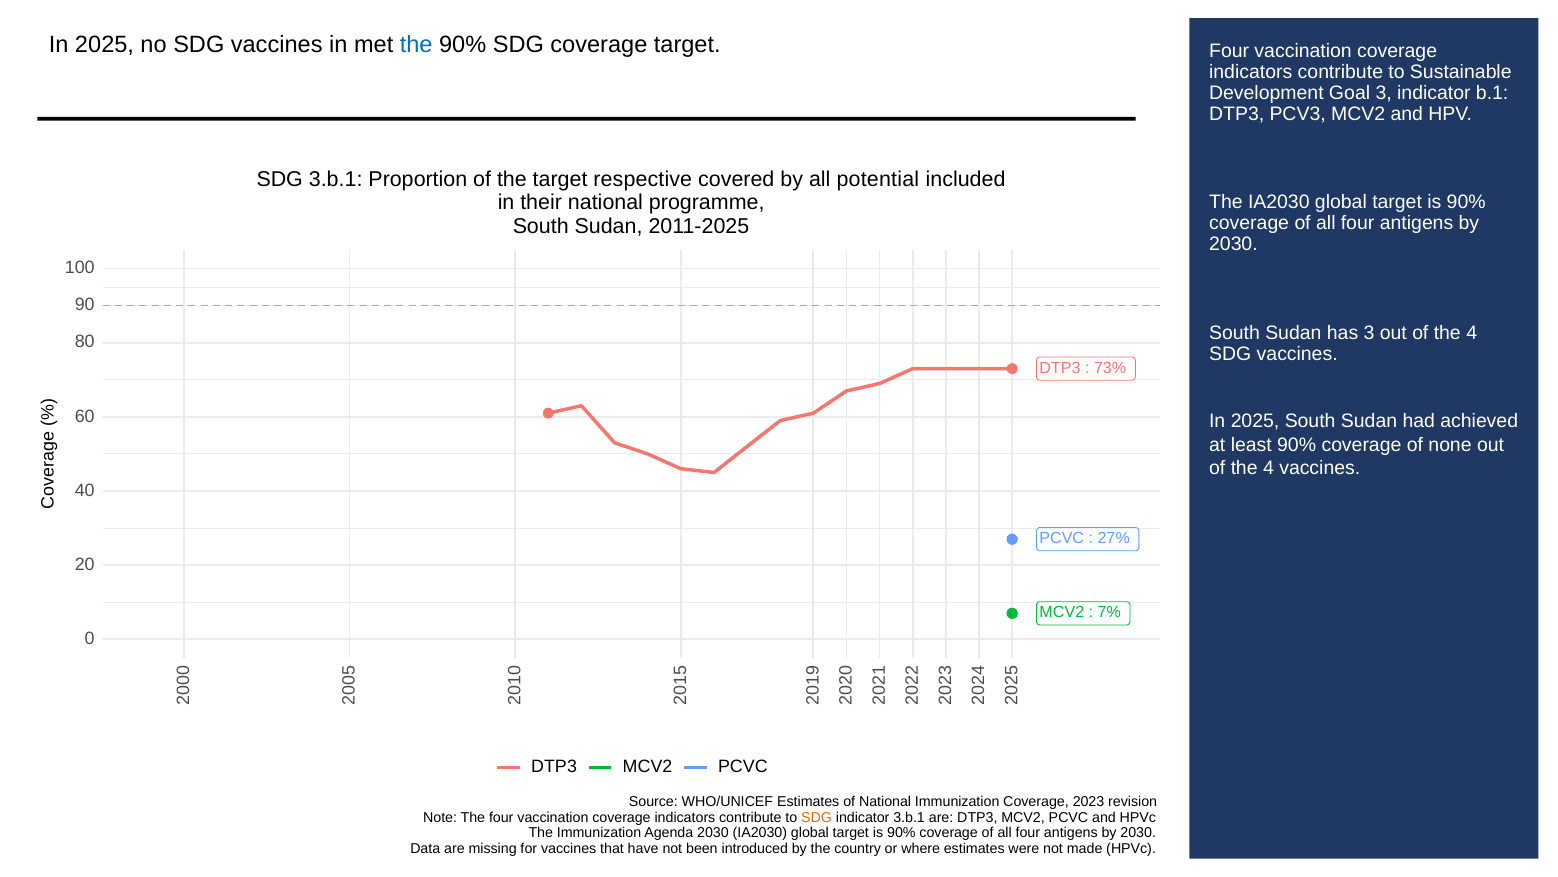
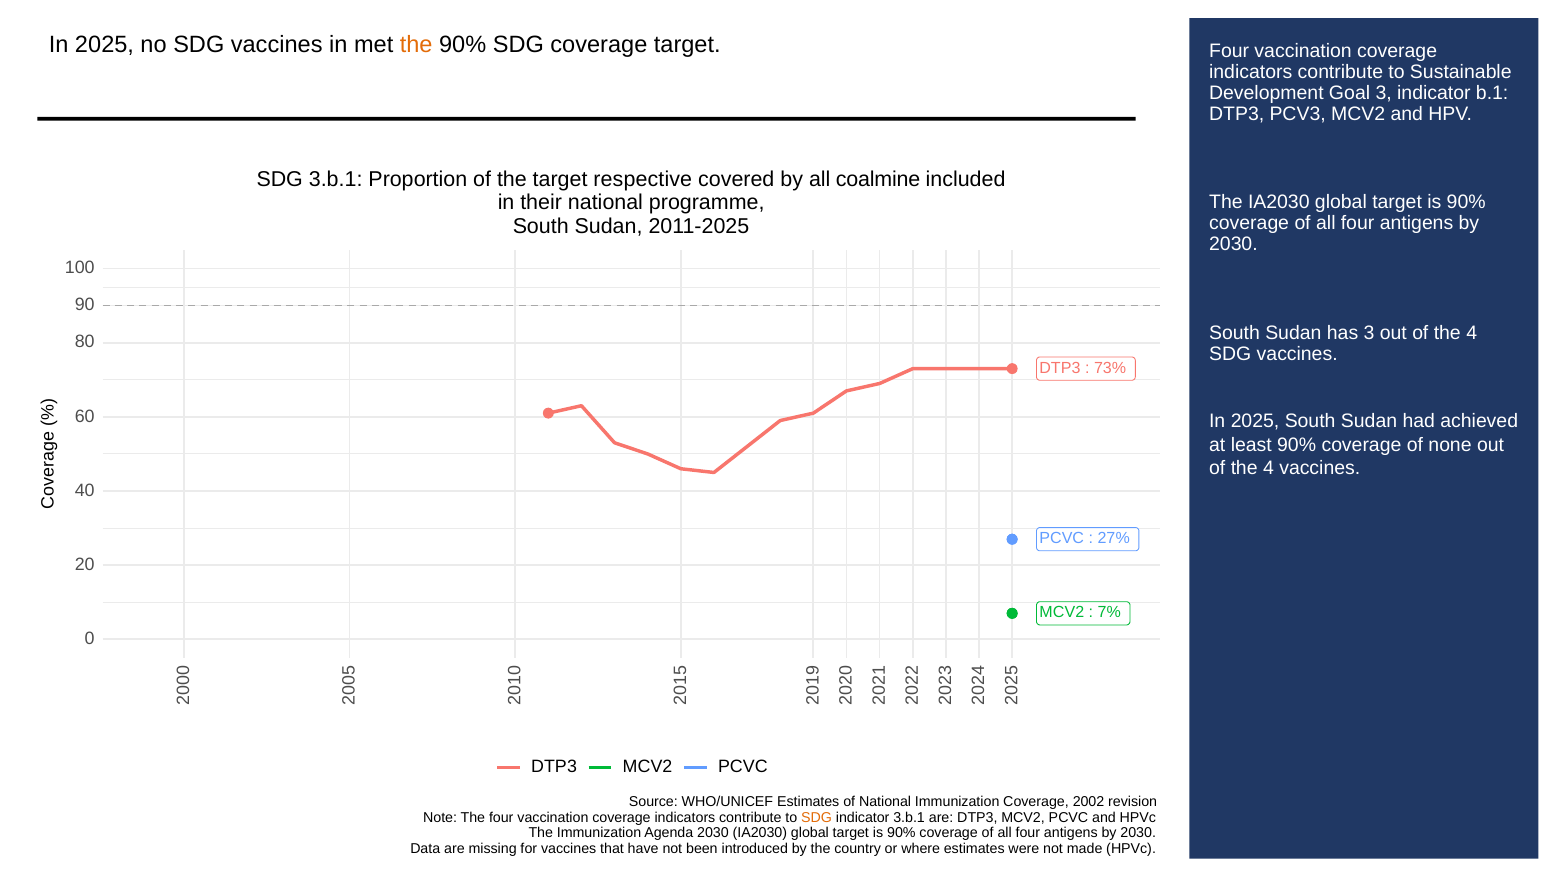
the colour: blue -> orange (416, 45)
potential: potential -> coalmine (878, 179)
2023: 2023 -> 2002 (1089, 802)
